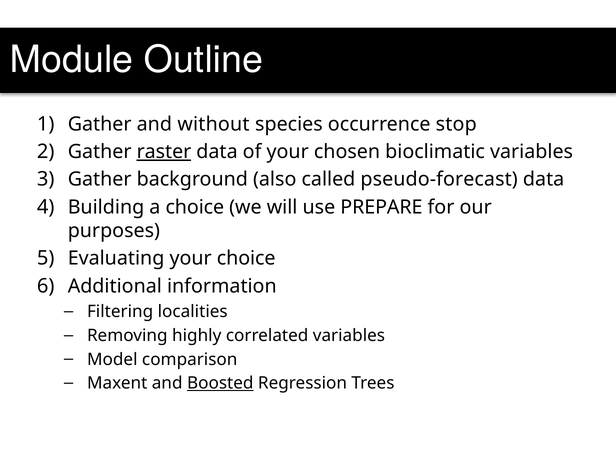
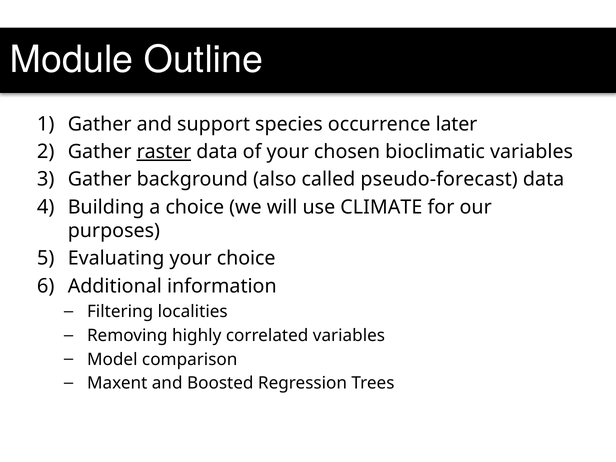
without: without -> support (214, 124)
stop: stop -> later (456, 124)
PREPARE: PREPARE -> CLIMATE (381, 207)
Boosted underline: present -> none (220, 383)
